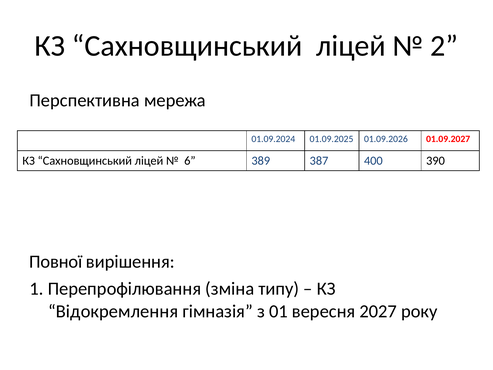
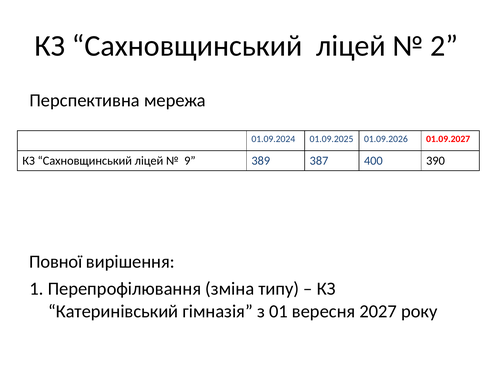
6: 6 -> 9 (190, 161)
Відокремлення: Відокремлення -> Катеринівський (113, 311)
